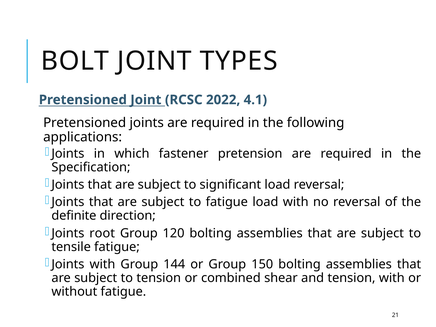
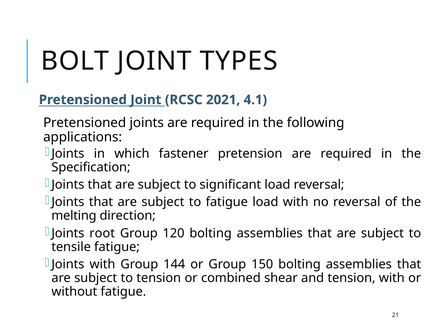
2022: 2022 -> 2021 (223, 100)
definite: definite -> melting (74, 216)
